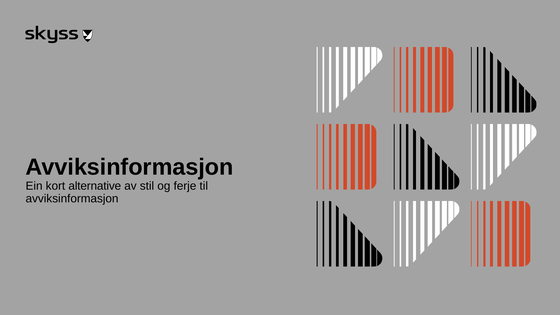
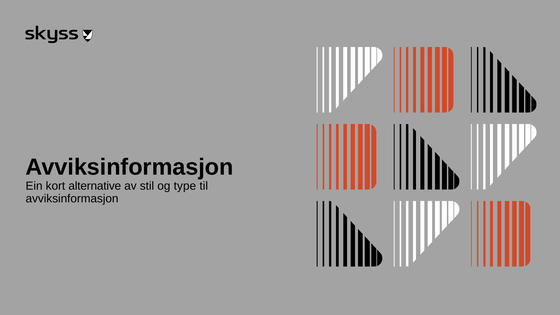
ferje: ferje -> type (185, 186)
